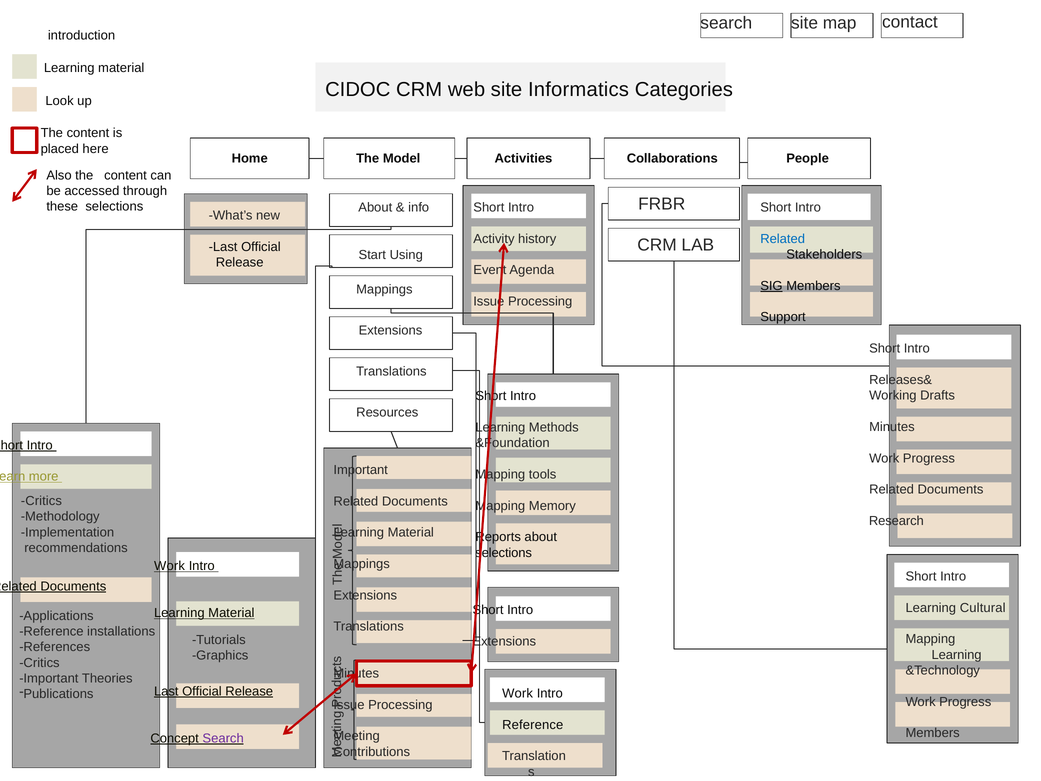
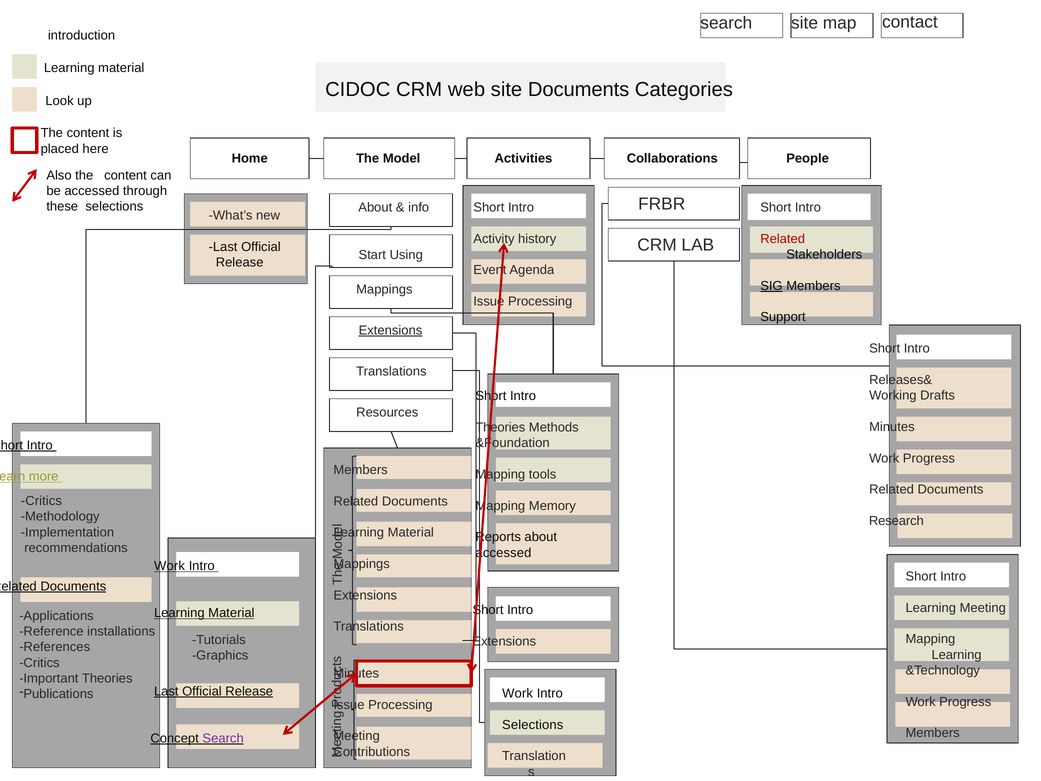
site Informatics: Informatics -> Documents (579, 89)
Related colour: blue -> red (783, 239)
Extensions underline: none -> present (391, 330)
Learning: Learning -> Theories (500, 427)
Important: Important -> Members (361, 470)
selections: selections -> accessed (503, 553)
Learning Cultural: Cultural -> Meeting (983, 608)
Reference: Reference -> Selections (533, 725)
